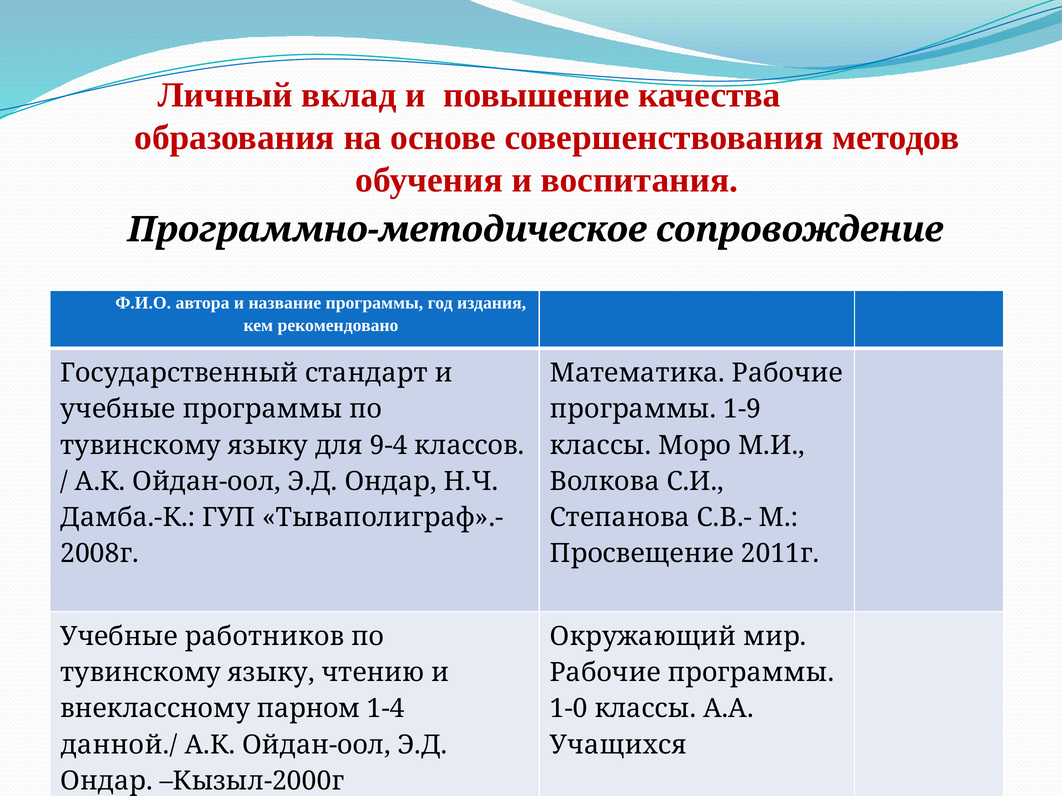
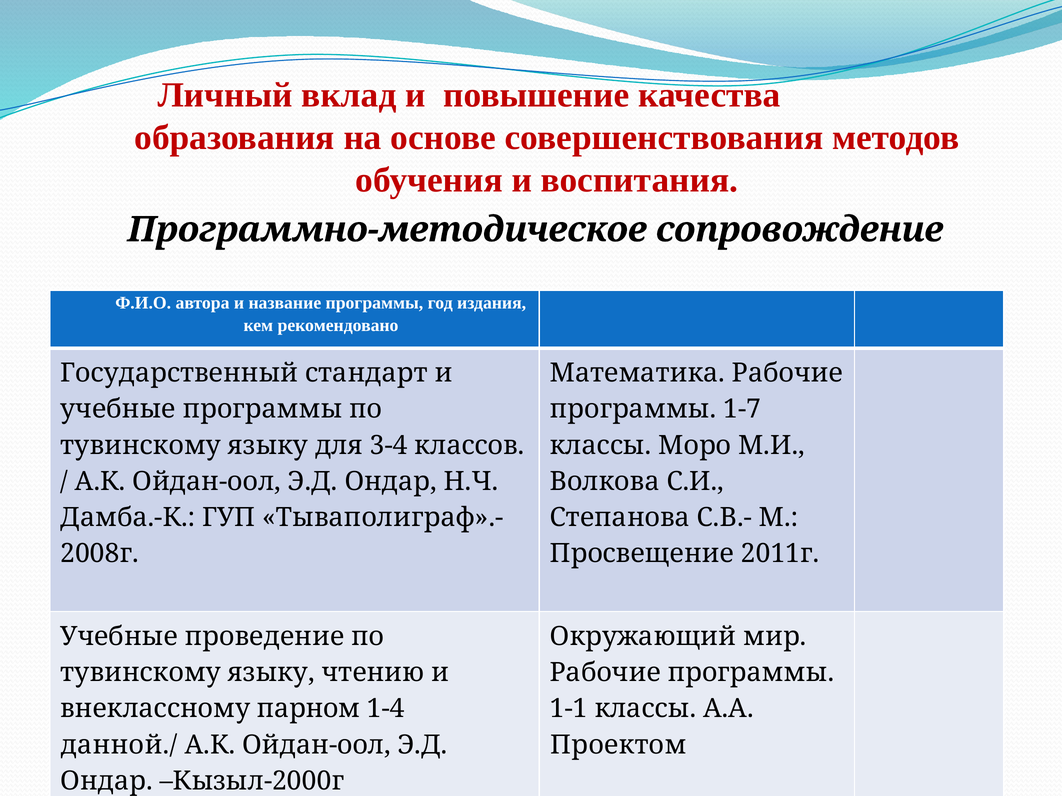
1-9: 1-9 -> 1-7 (742, 409)
9-4: 9-4 -> 3-4 (389, 446)
работников: работников -> проведение (264, 637)
1-0: 1-0 -> 1-1 (569, 709)
Учащихся: Учащихся -> Проектом (618, 745)
